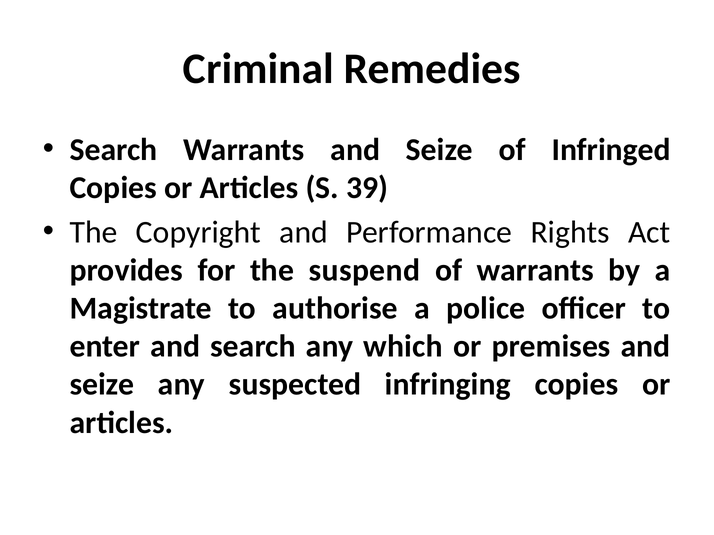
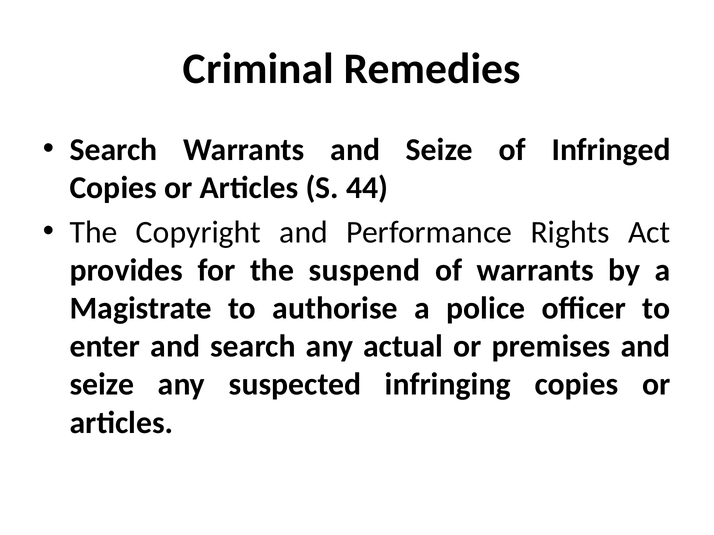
39: 39 -> 44 (367, 188)
which: which -> actual (403, 347)
